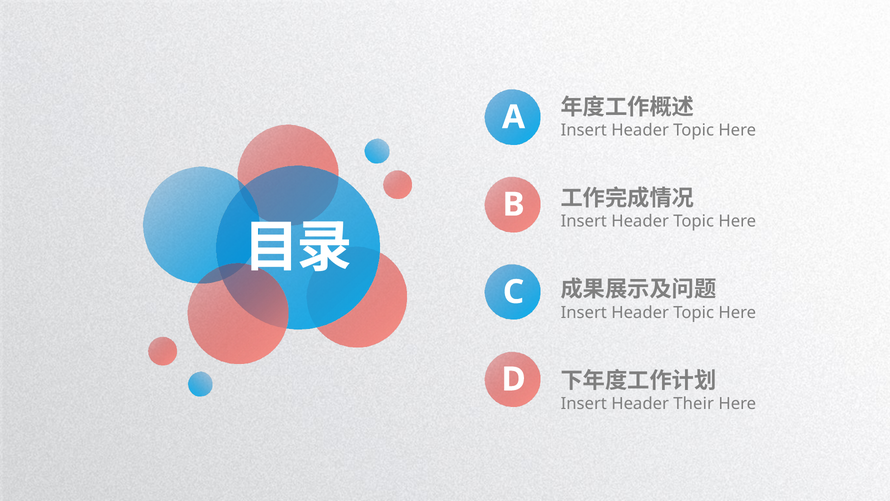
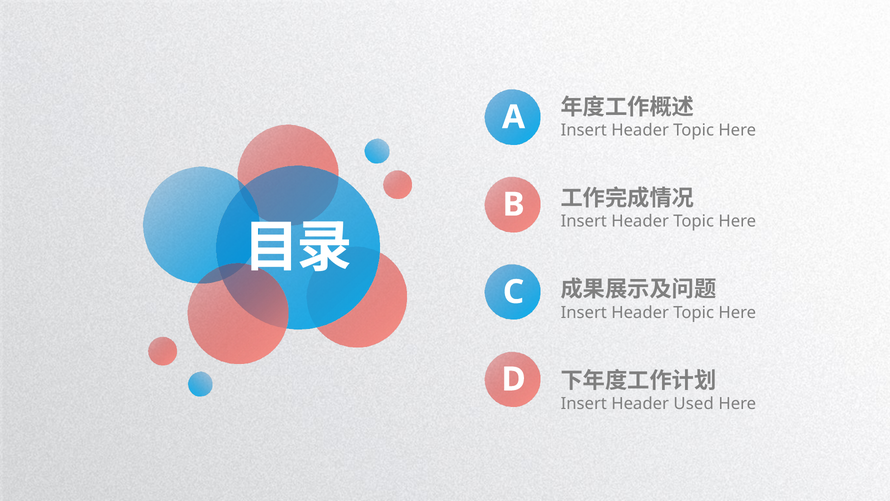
Their: Their -> Used (694, 404)
